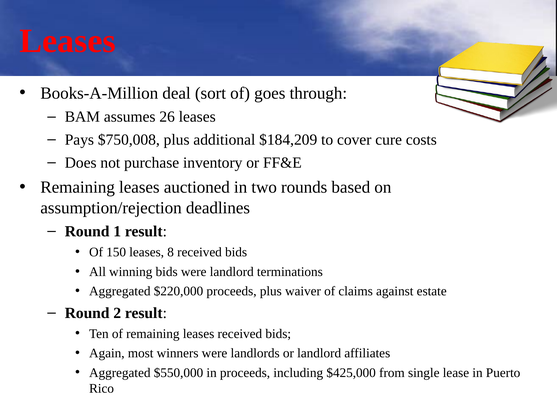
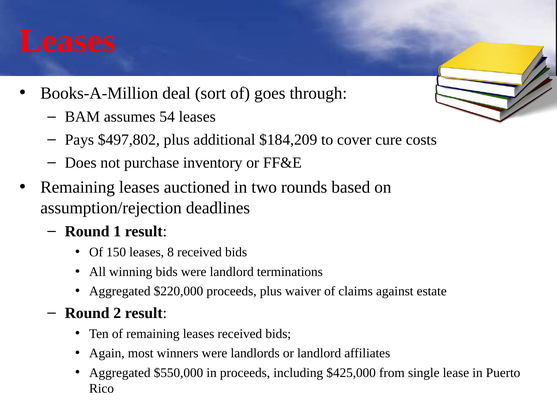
26: 26 -> 54 (167, 117)
$750,008: $750,008 -> $497,802 (129, 140)
